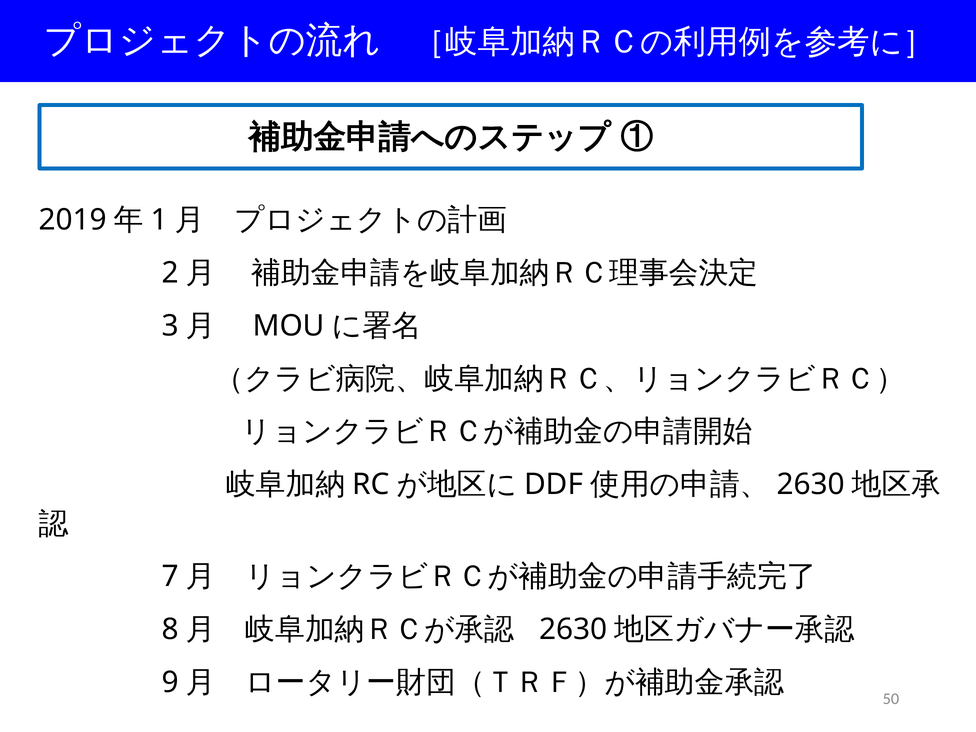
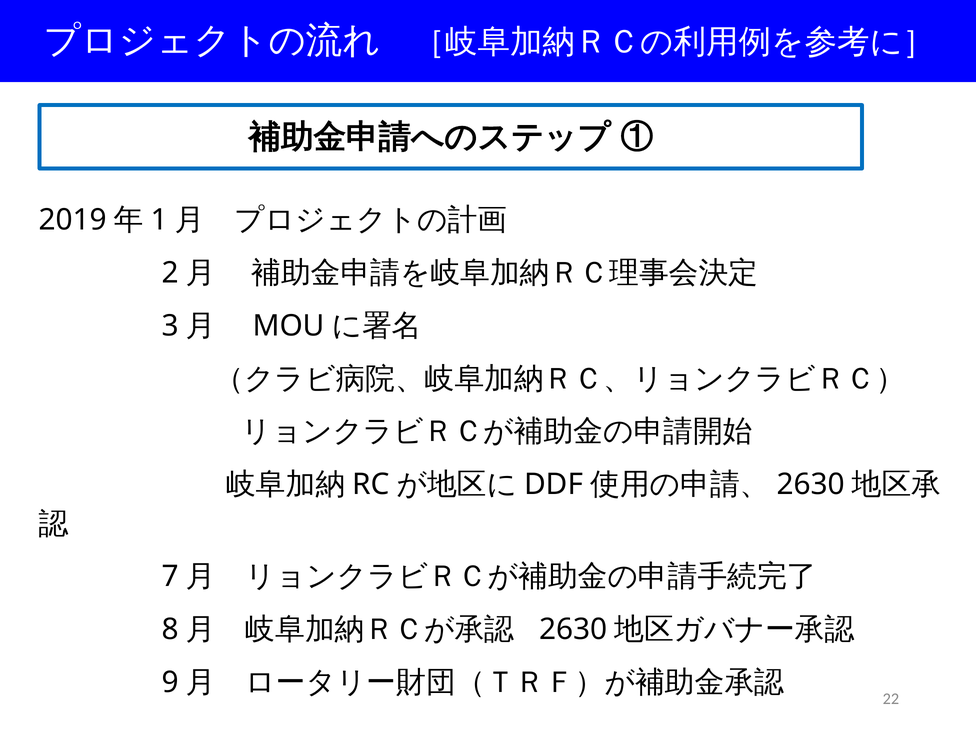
50: 50 -> 22 (891, 699)
